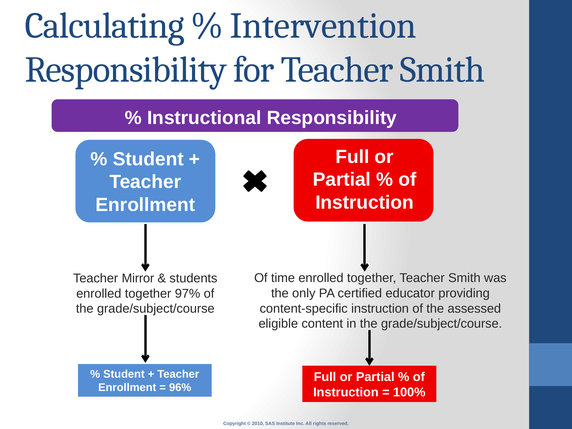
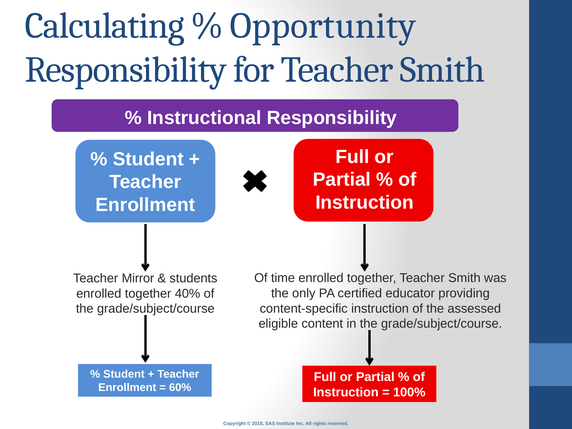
Intervention: Intervention -> Opportunity (323, 26)
97%: 97% -> 40% (188, 293)
96%: 96% -> 60% (180, 388)
